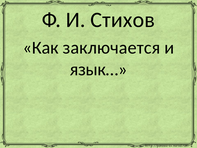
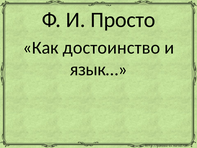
Стихов: Стихов -> Просто (123, 20)
заключается: заключается -> достоинство (111, 48)
